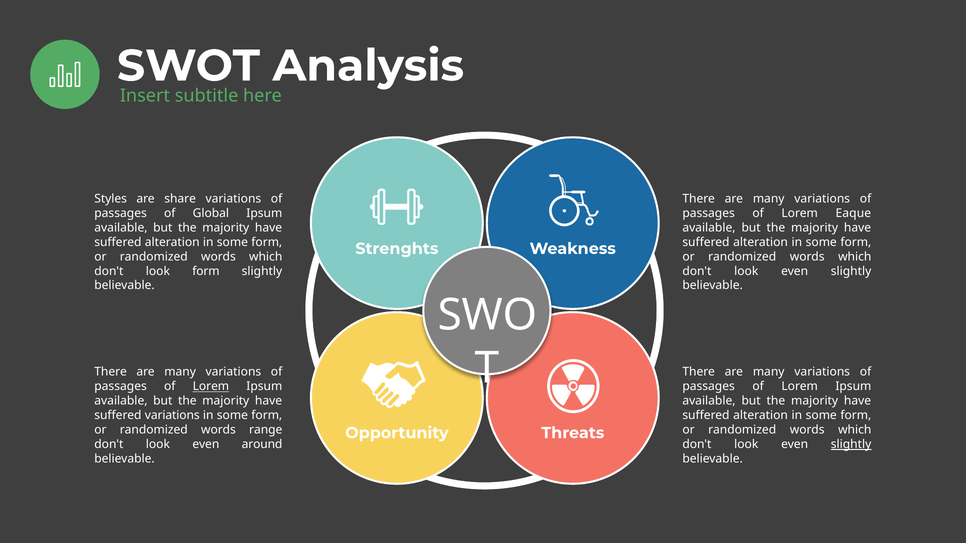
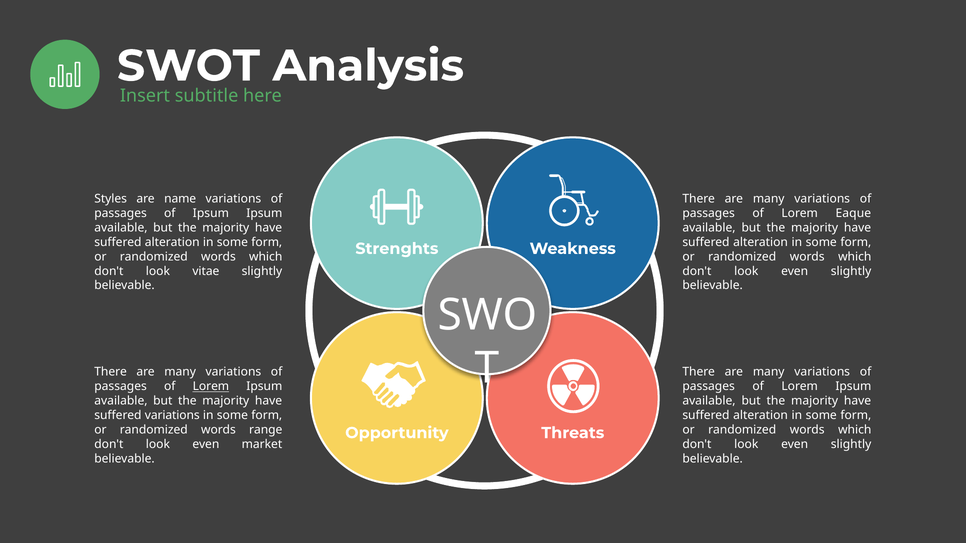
share: share -> name (180, 199)
of Global: Global -> Ipsum (211, 213)
look form: form -> vitae (206, 271)
around: around -> market (262, 445)
slightly underline: present -> none (851, 445)
